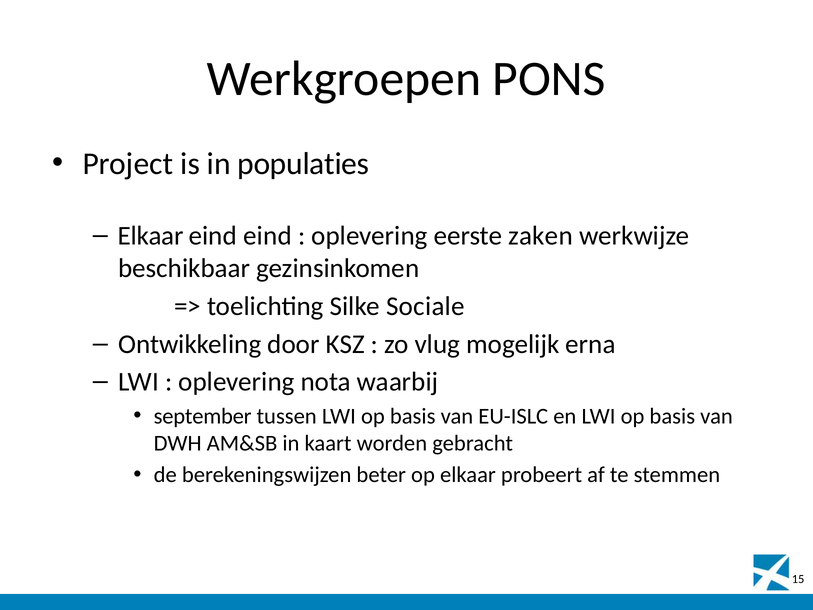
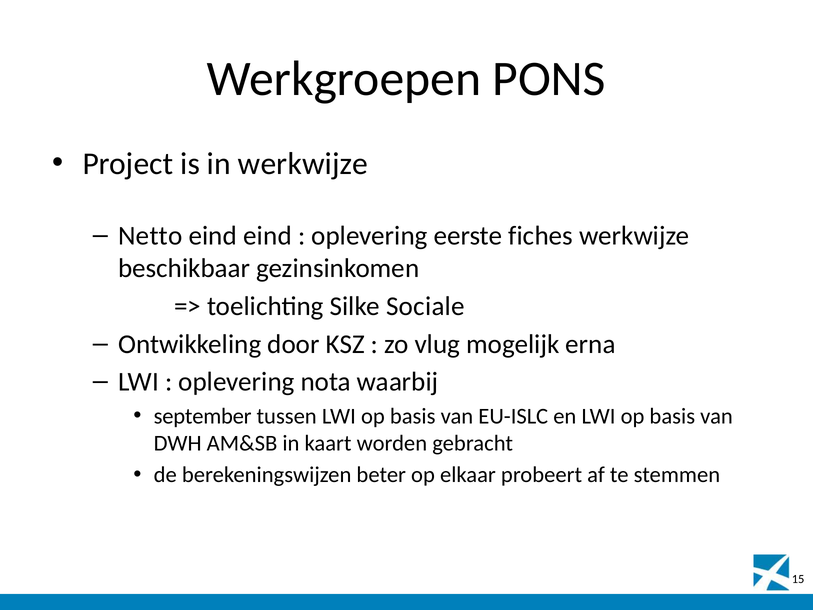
in populaties: populaties -> werkwijze (303, 164)
Elkaar: Elkaar -> Netto (150, 236)
zaken: zaken -> fiches (541, 236)
